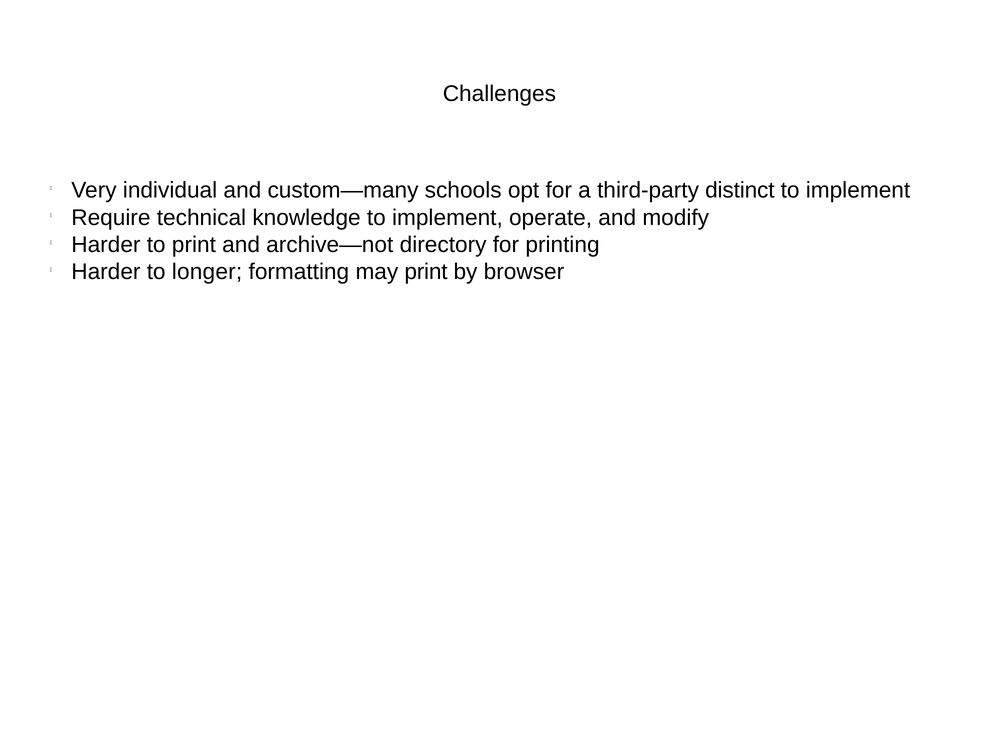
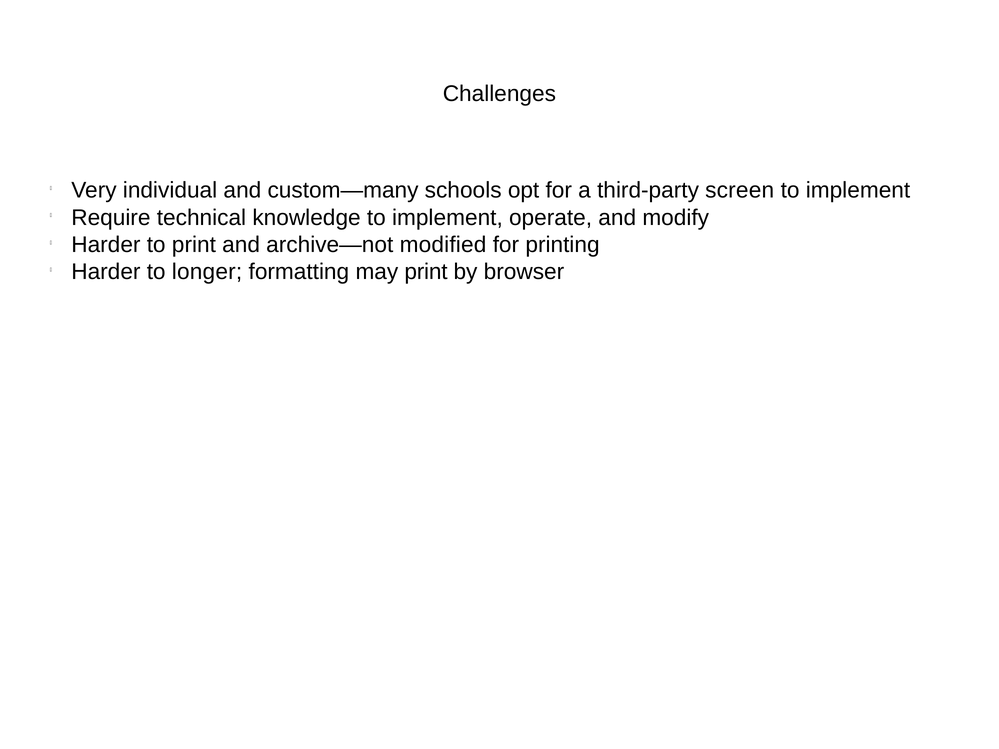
distinct: distinct -> screen (740, 190)
directory: directory -> modified (443, 245)
